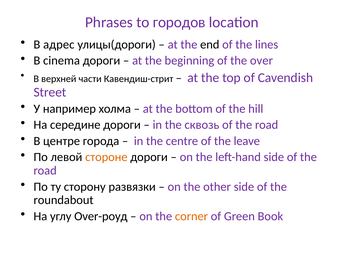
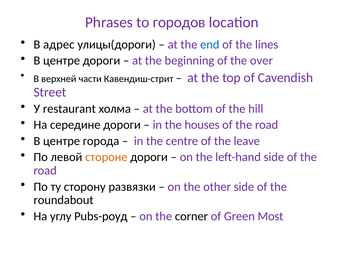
end colour: black -> blue (210, 44)
cinema: cinema -> центре (62, 61)
например: например -> restaurant (69, 109)
сквозь: сквозь -> houses (202, 125)
Over-роуд: Over-роуд -> Pubs-роуд (101, 216)
corner colour: orange -> black (191, 216)
Book: Book -> Most (270, 216)
